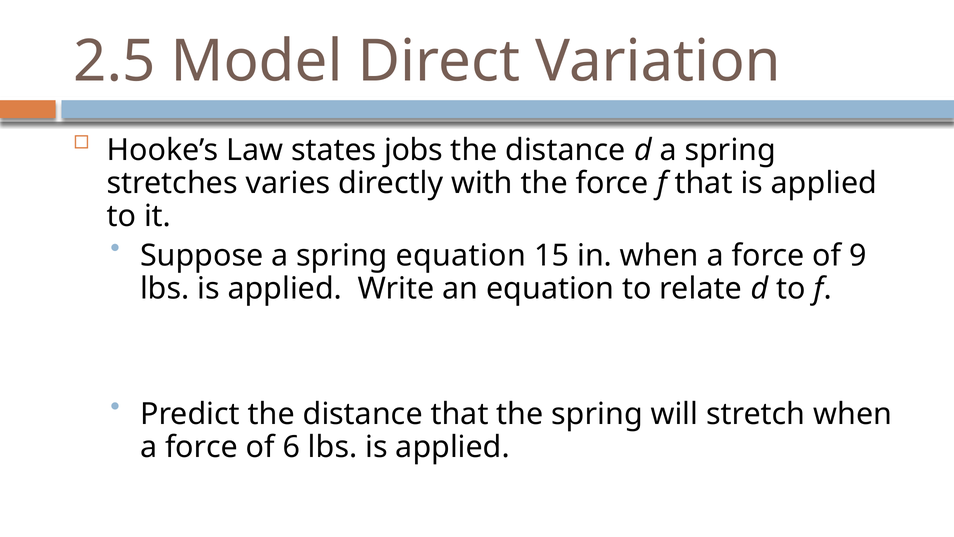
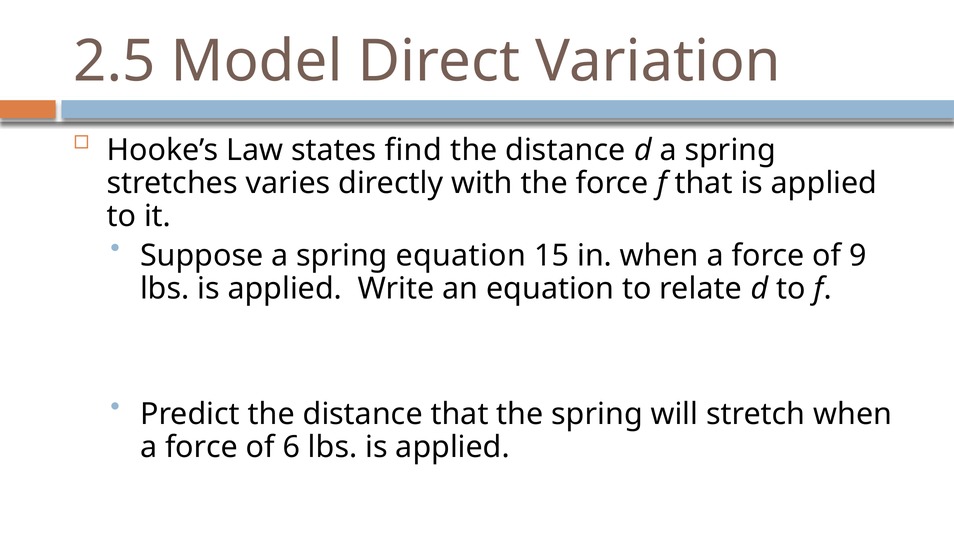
jobs: jobs -> find (413, 150)
